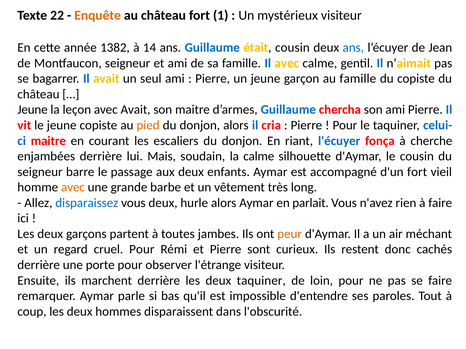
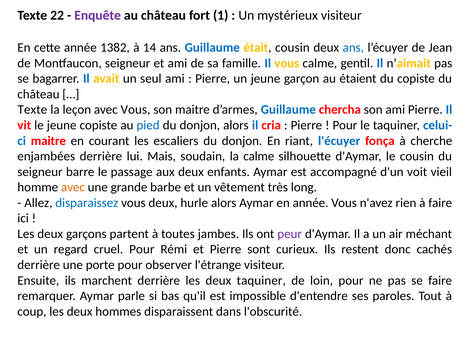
Enquête colour: orange -> purple (98, 16)
Il avec: avec -> vous (287, 63)
au famille: famille -> étaient (358, 79)
Jeune: Jeune -> Texte (32, 110)
avec Avait: Avait -> Vous (135, 110)
pied colour: orange -> blue (148, 125)
d'un fort: fort -> voit (417, 172)
en parlait: parlait -> année (311, 203)
peur colour: orange -> purple (290, 234)
